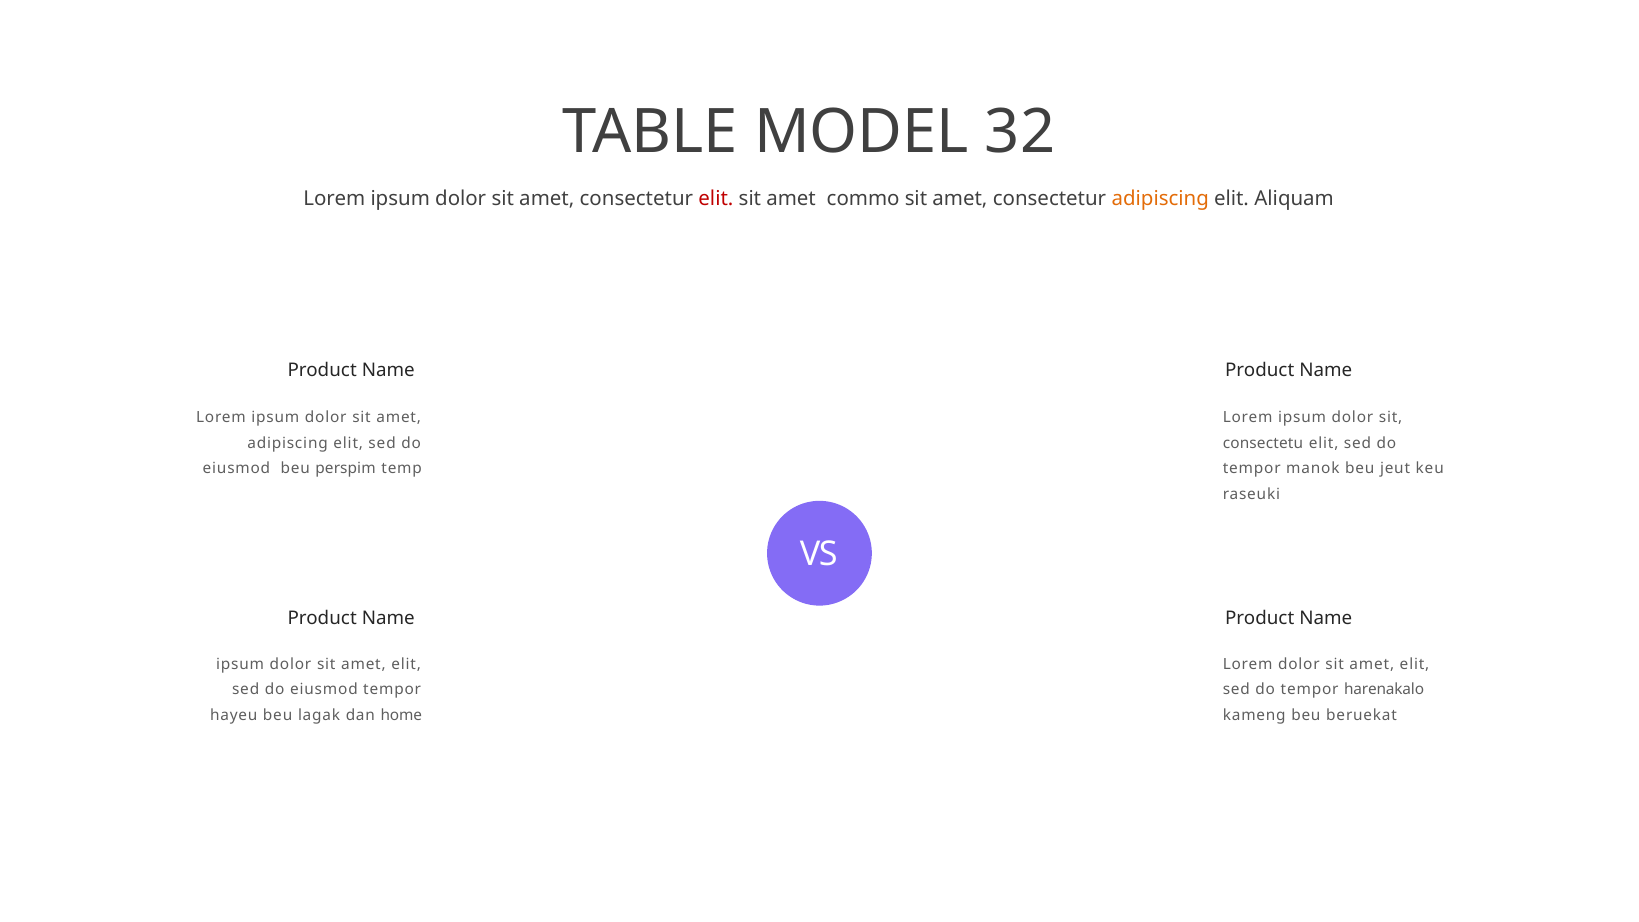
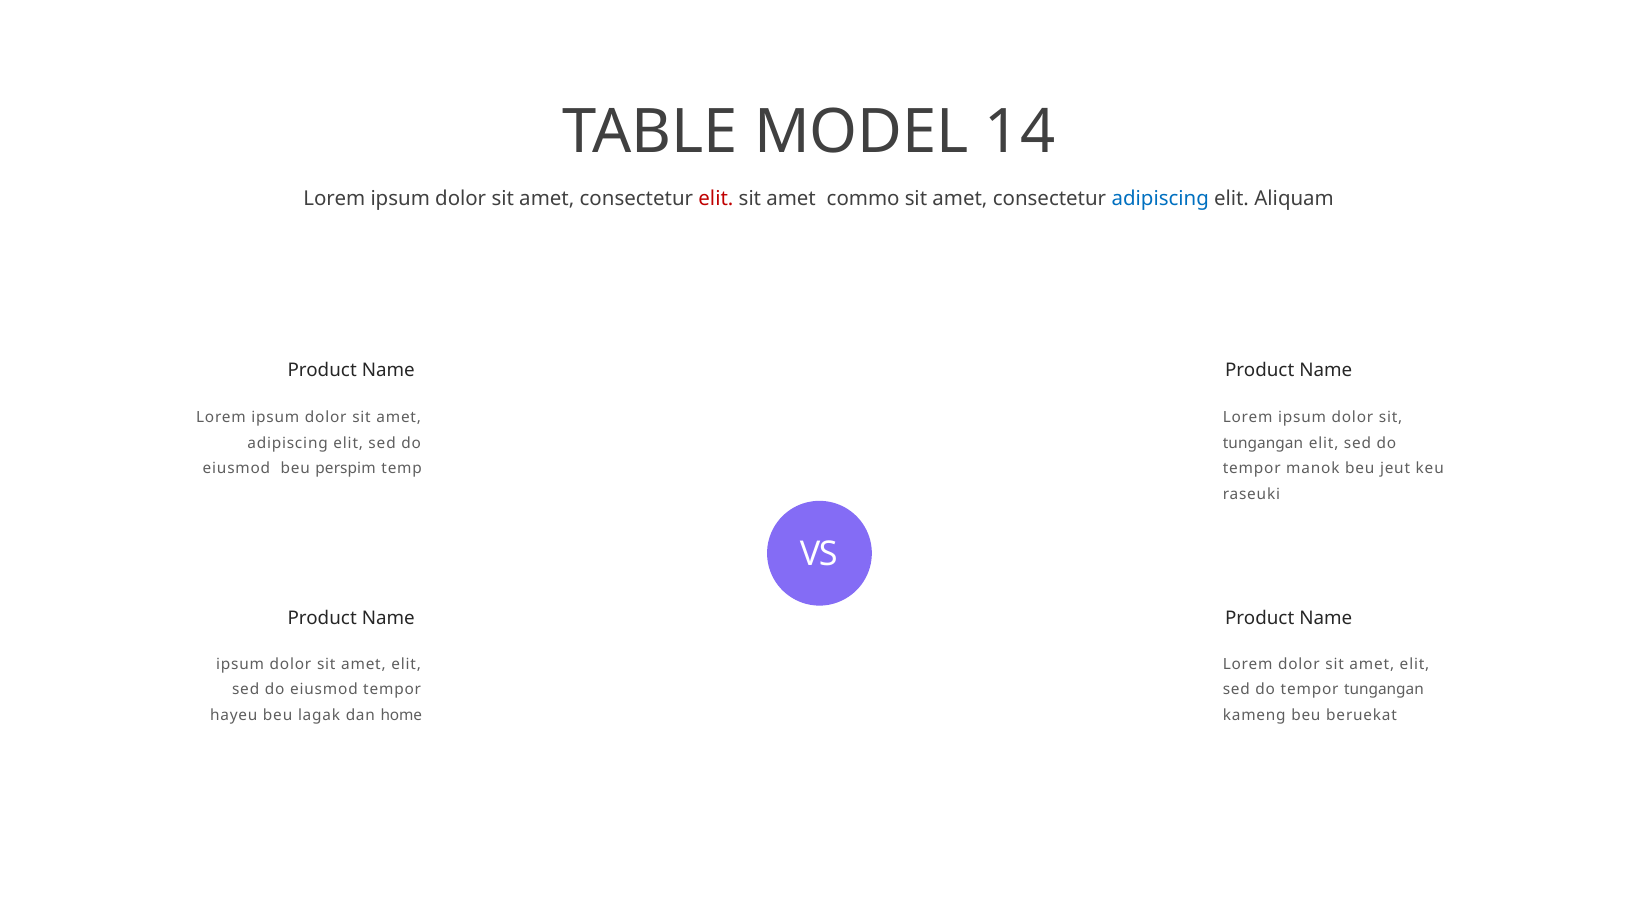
32: 32 -> 14 (1020, 132)
adipiscing colour: orange -> blue (1160, 198)
consectetu: consectetu -> tungangan (1263, 443)
tempor harenakalo: harenakalo -> tungangan (1384, 690)
